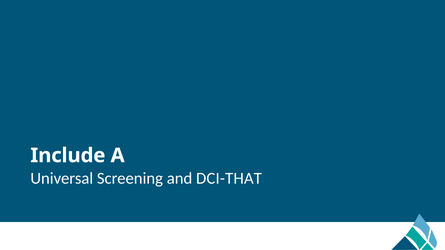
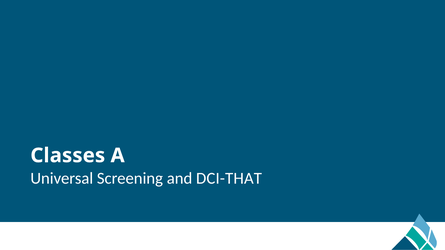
Include: Include -> Classes (68, 156)
